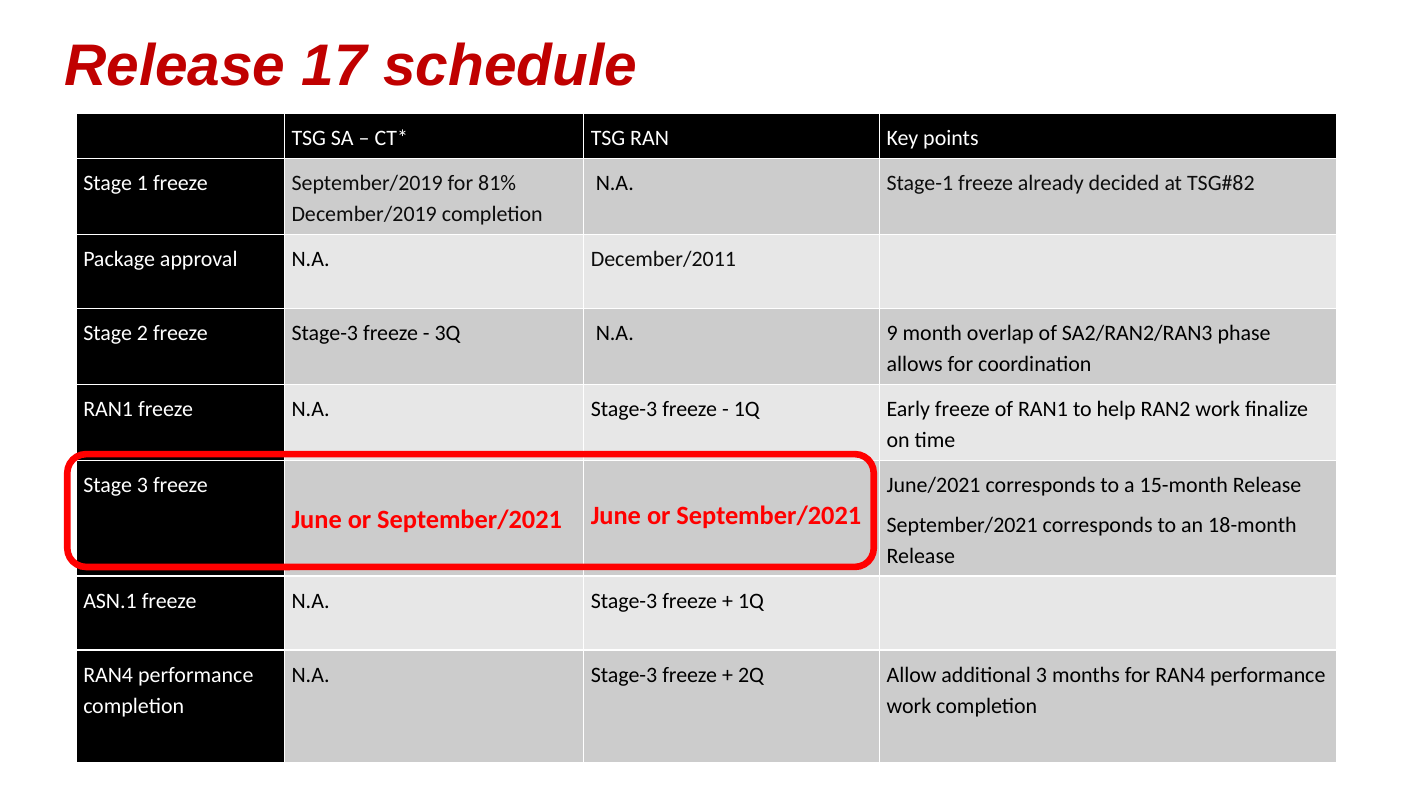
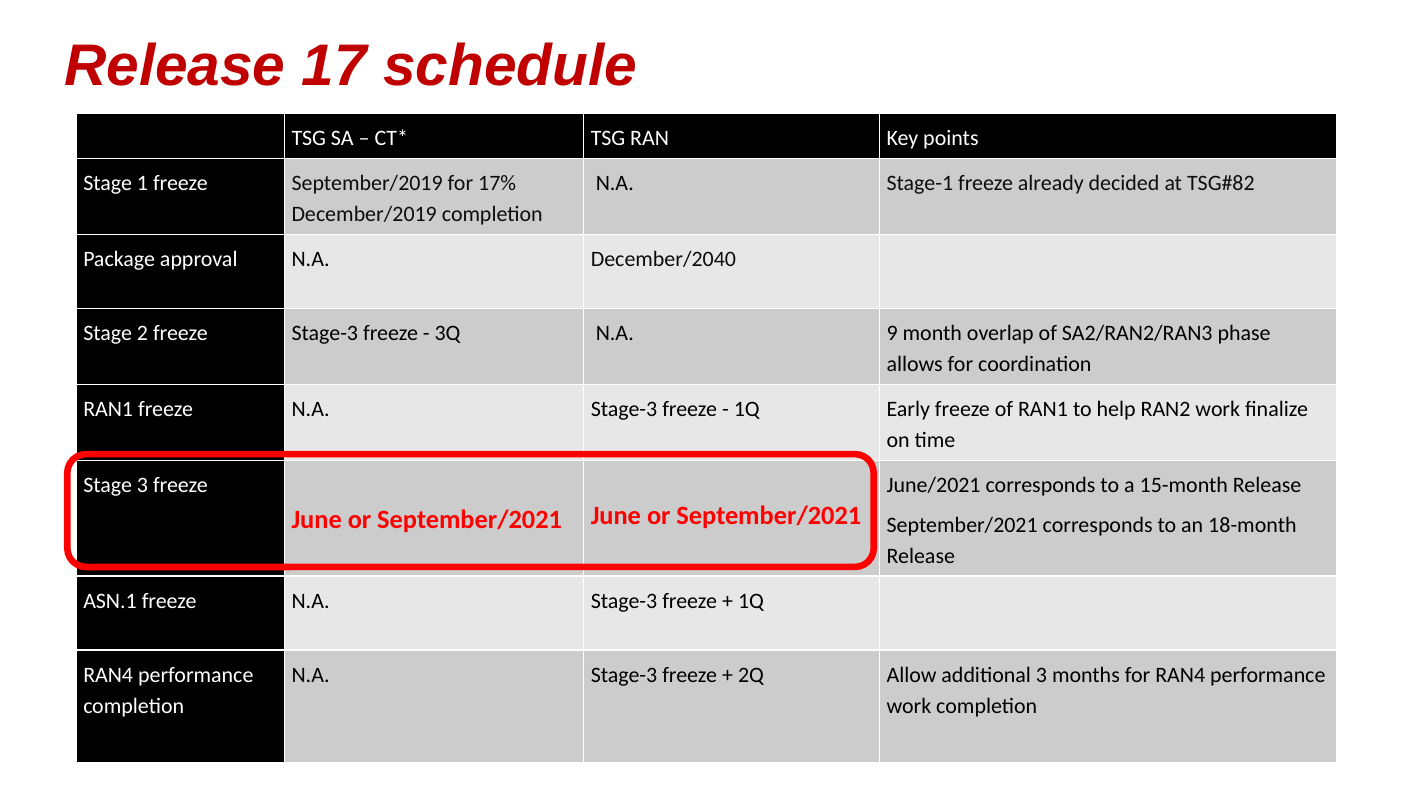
81%: 81% -> 17% (497, 183)
December/2011: December/2011 -> December/2040 (663, 259)
